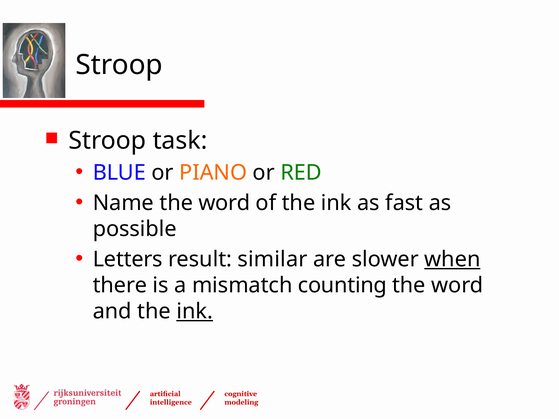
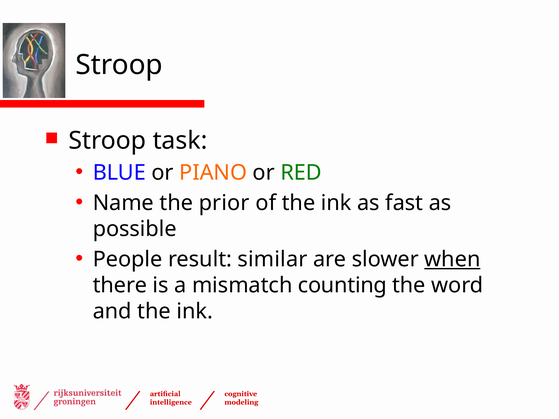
Name the word: word -> prior (224, 203)
Letters: Letters -> People (128, 259)
ink underline: present -> none (195, 312)
